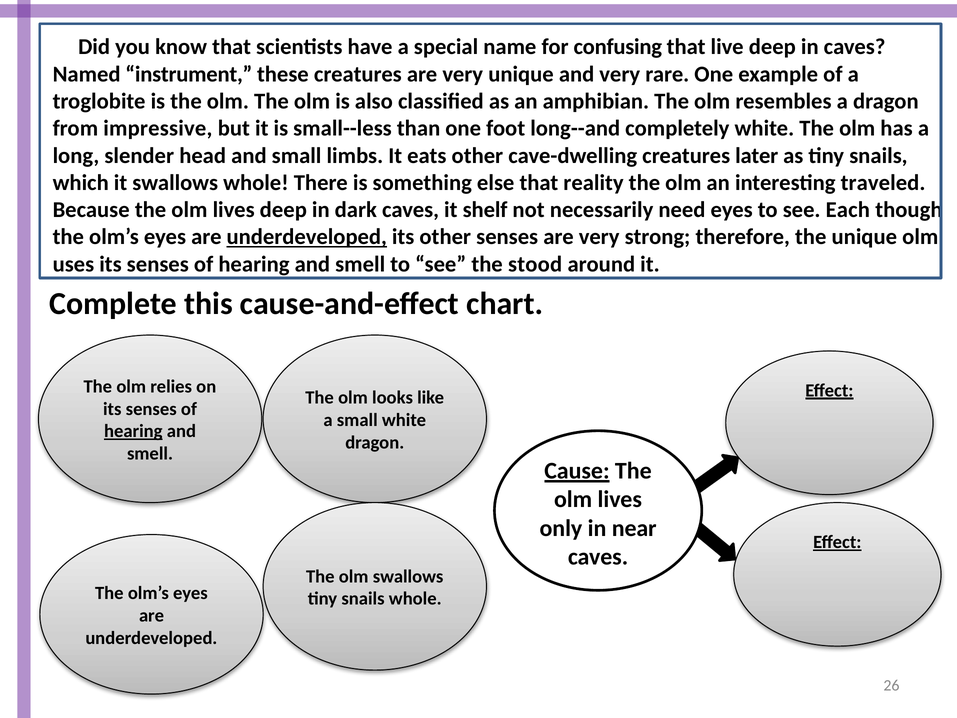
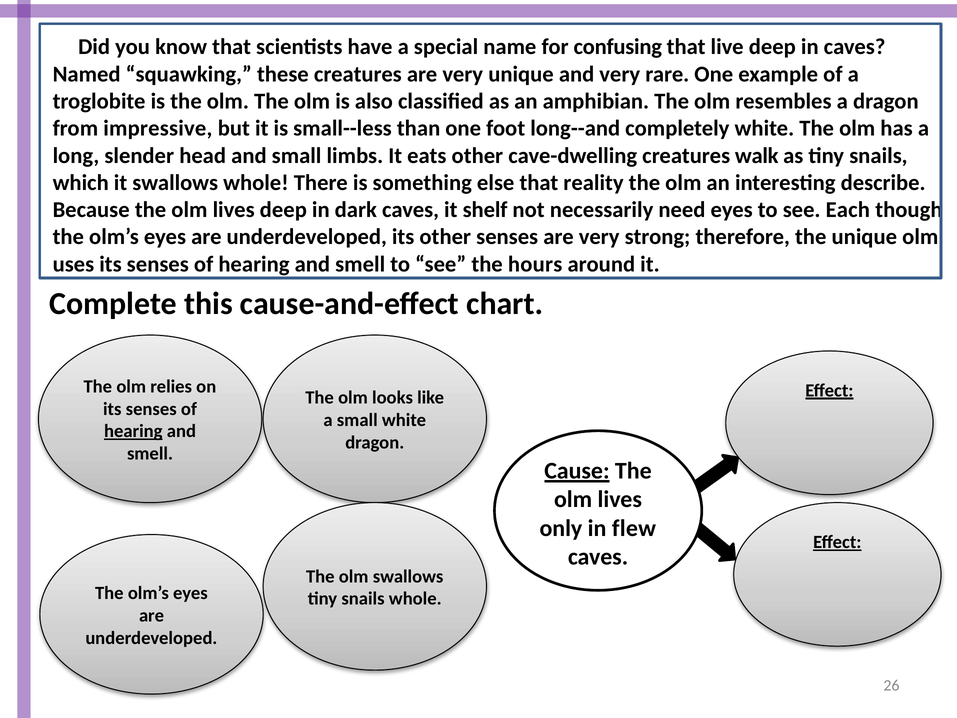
instrument: instrument -> squawking (189, 74)
later: later -> walk (757, 155)
traveled: traveled -> describe (883, 183)
underdeveloped underline: present -> none (307, 237)
stood: stood -> hours (535, 264)
near: near -> flew (634, 528)
